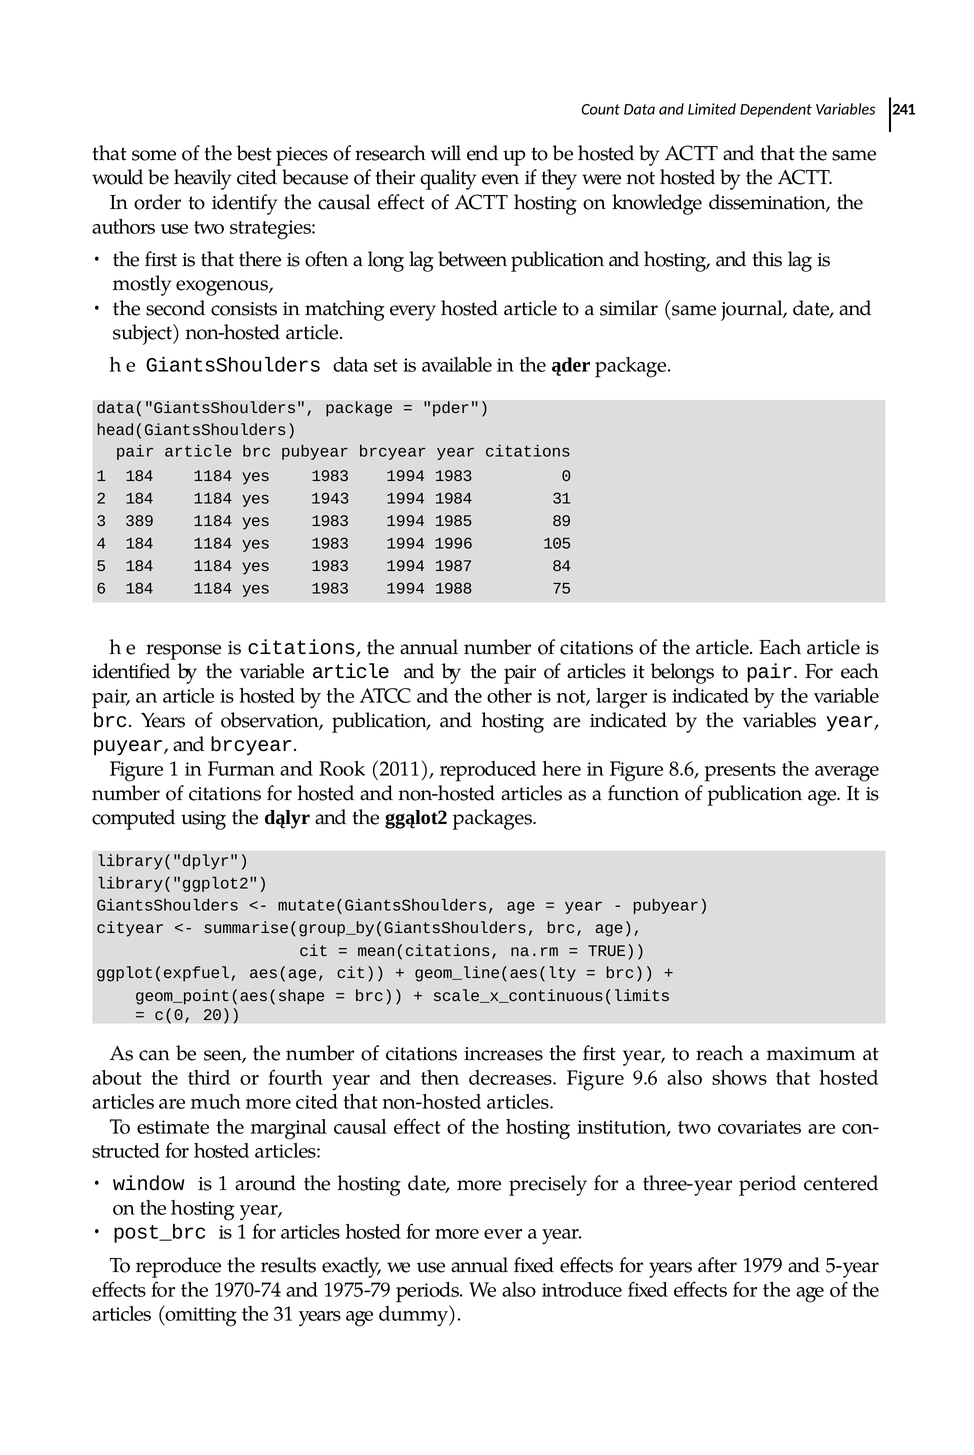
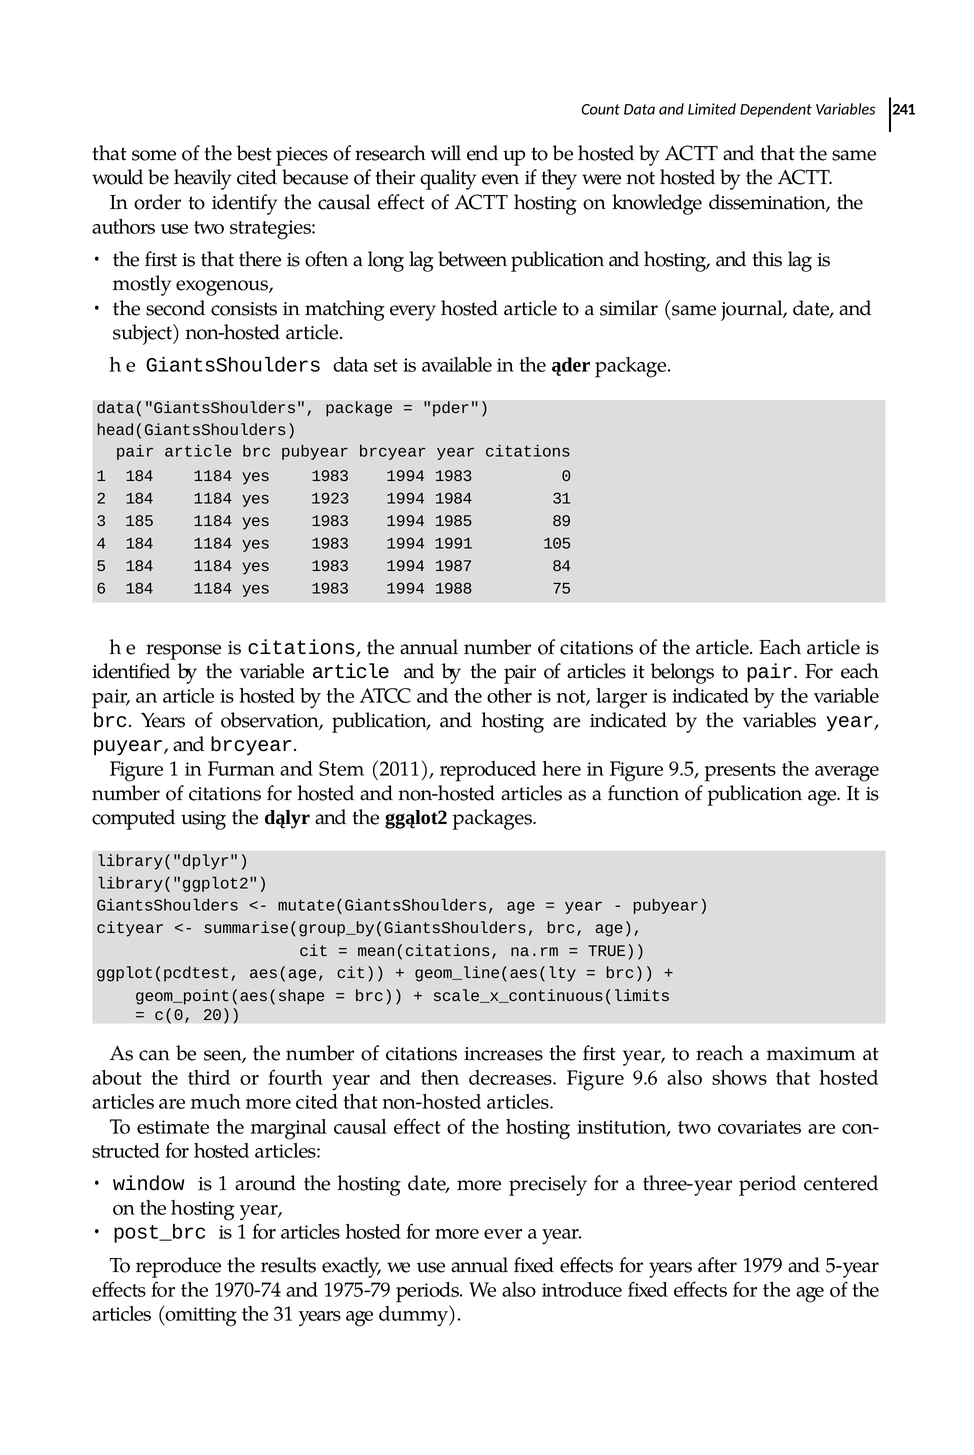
1943: 1943 -> 1923 (330, 498)
389: 389 -> 185 (140, 521)
1996: 1996 -> 1991 (454, 543)
Rook: Rook -> Stem (342, 769)
8.6: 8.6 -> 9.5 (684, 769)
ggplot(expfuel: ggplot(expfuel -> ggplot(pcdtest (168, 973)
